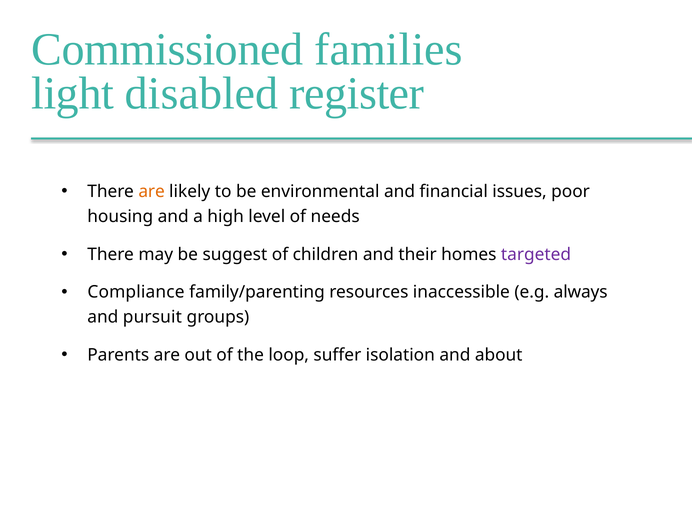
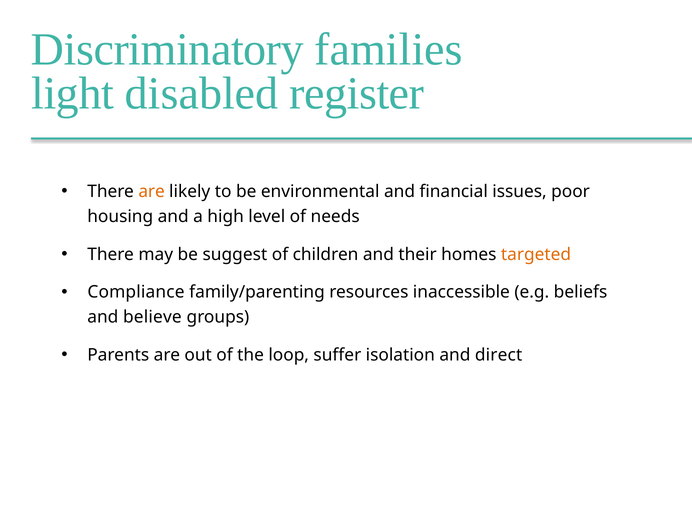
Commissioned: Commissioned -> Discriminatory (167, 49)
targeted colour: purple -> orange (536, 254)
always: always -> beliefs (581, 292)
pursuit: pursuit -> believe (152, 317)
about: about -> direct (499, 355)
